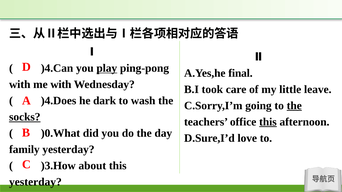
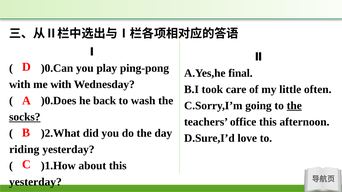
)4.Can: )4.Can -> )0.Can (57, 68)
play underline: present -> none (107, 68)
leave: leave -> often (318, 89)
)4.Does: )4.Does -> )0.Does (59, 101)
dark: dark -> back (105, 101)
this underline: present -> none (268, 122)
)0.What: )0.What -> )2.What (60, 133)
family: family -> riding (24, 150)
)3.How: )3.How -> )1.How (58, 166)
